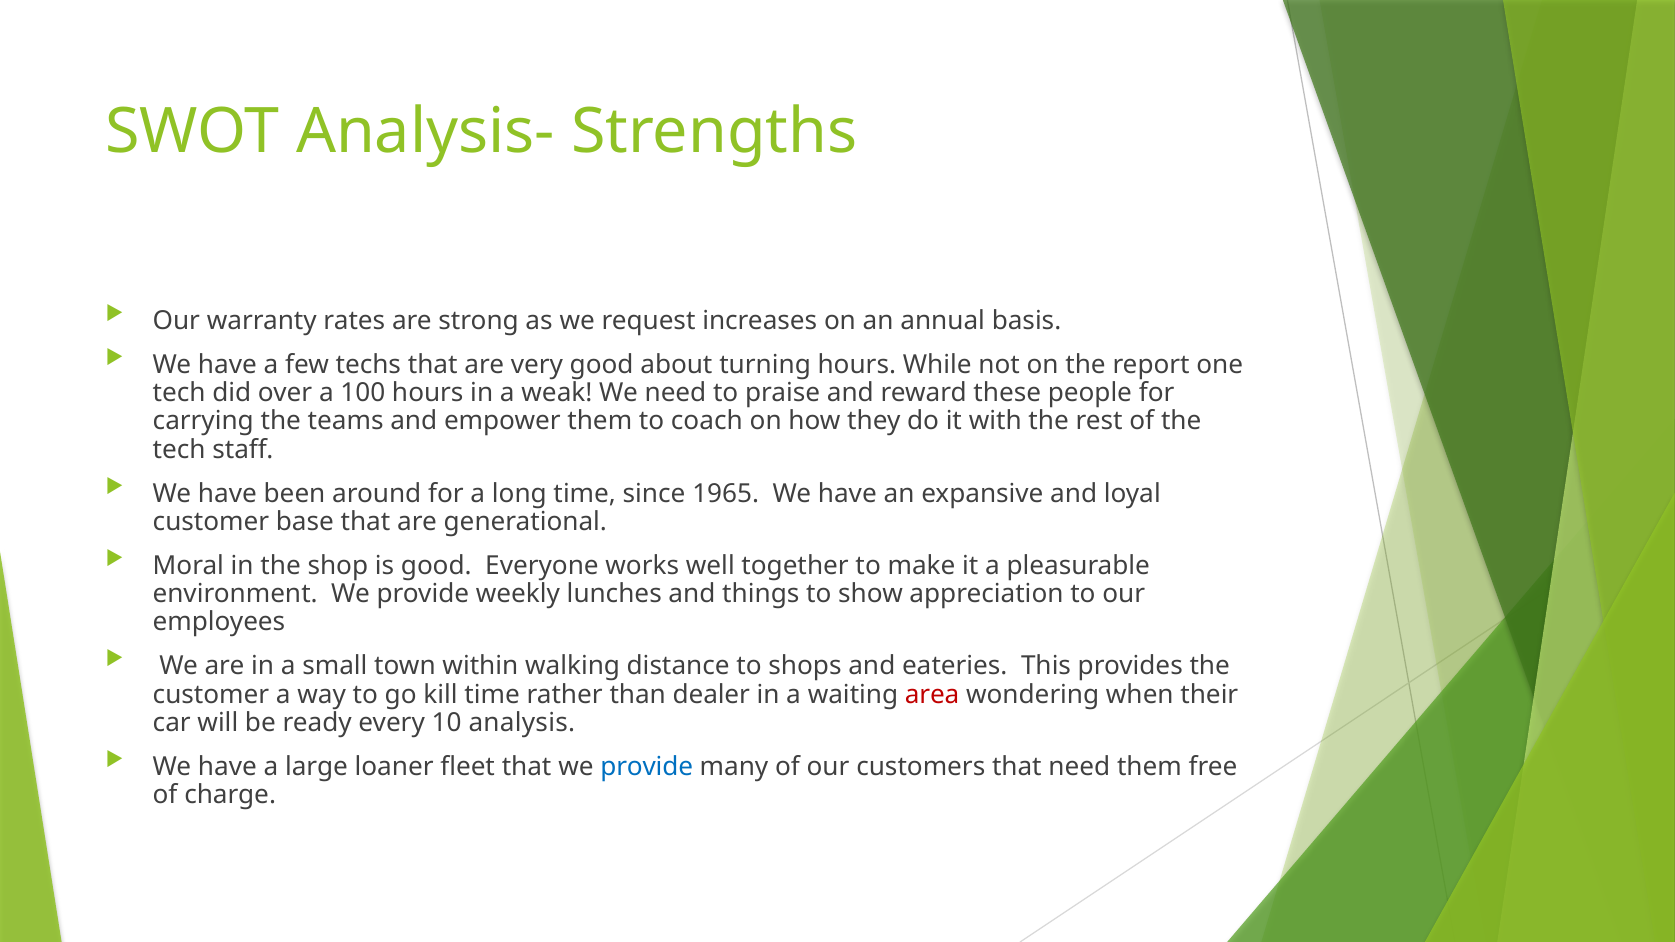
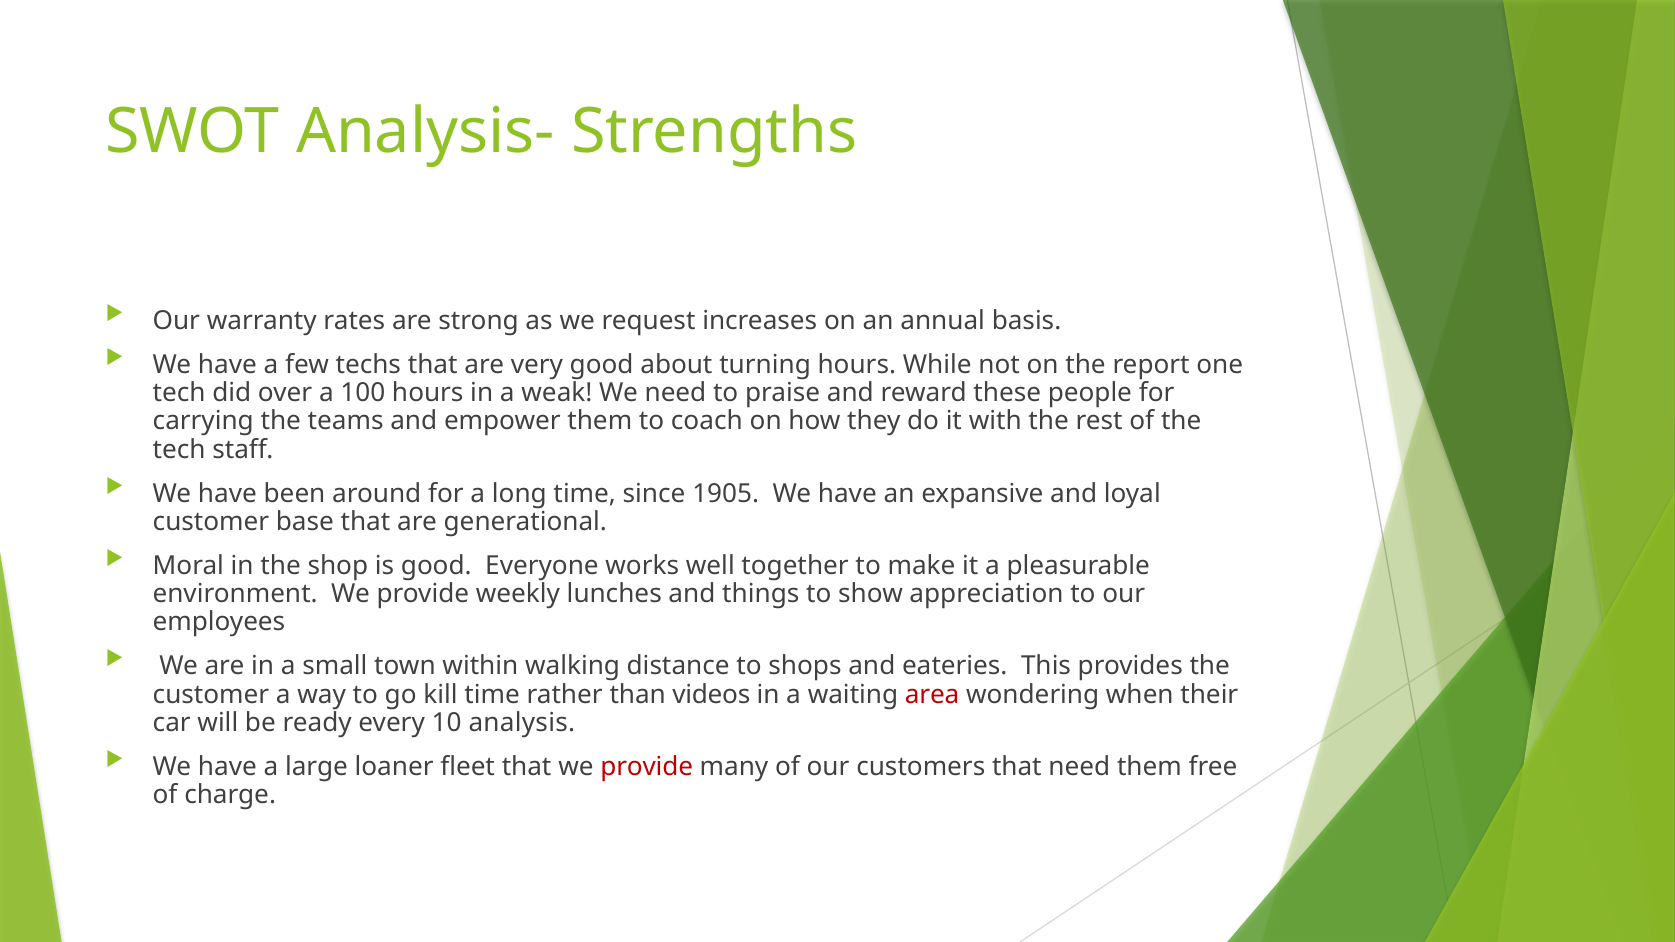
1965: 1965 -> 1905 (726, 493)
dealer: dealer -> videos (711, 695)
provide colour: blue -> red (647, 767)
